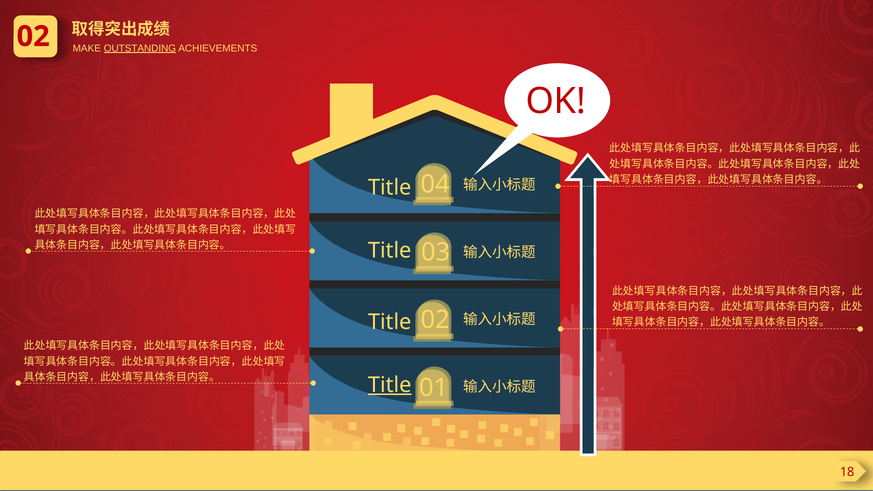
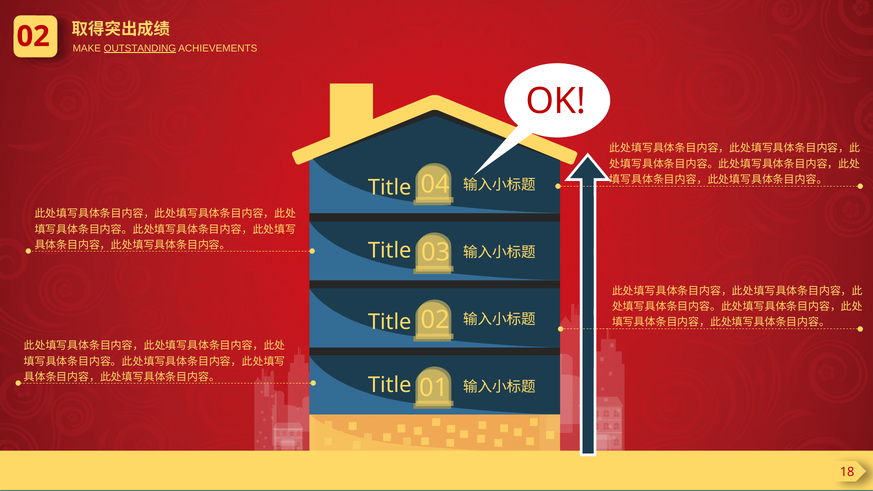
Title underline: present -> none (390, 385)
